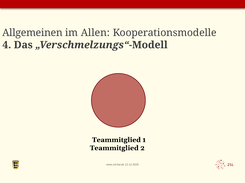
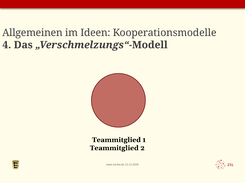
Allen: Allen -> Ideen (95, 33)
